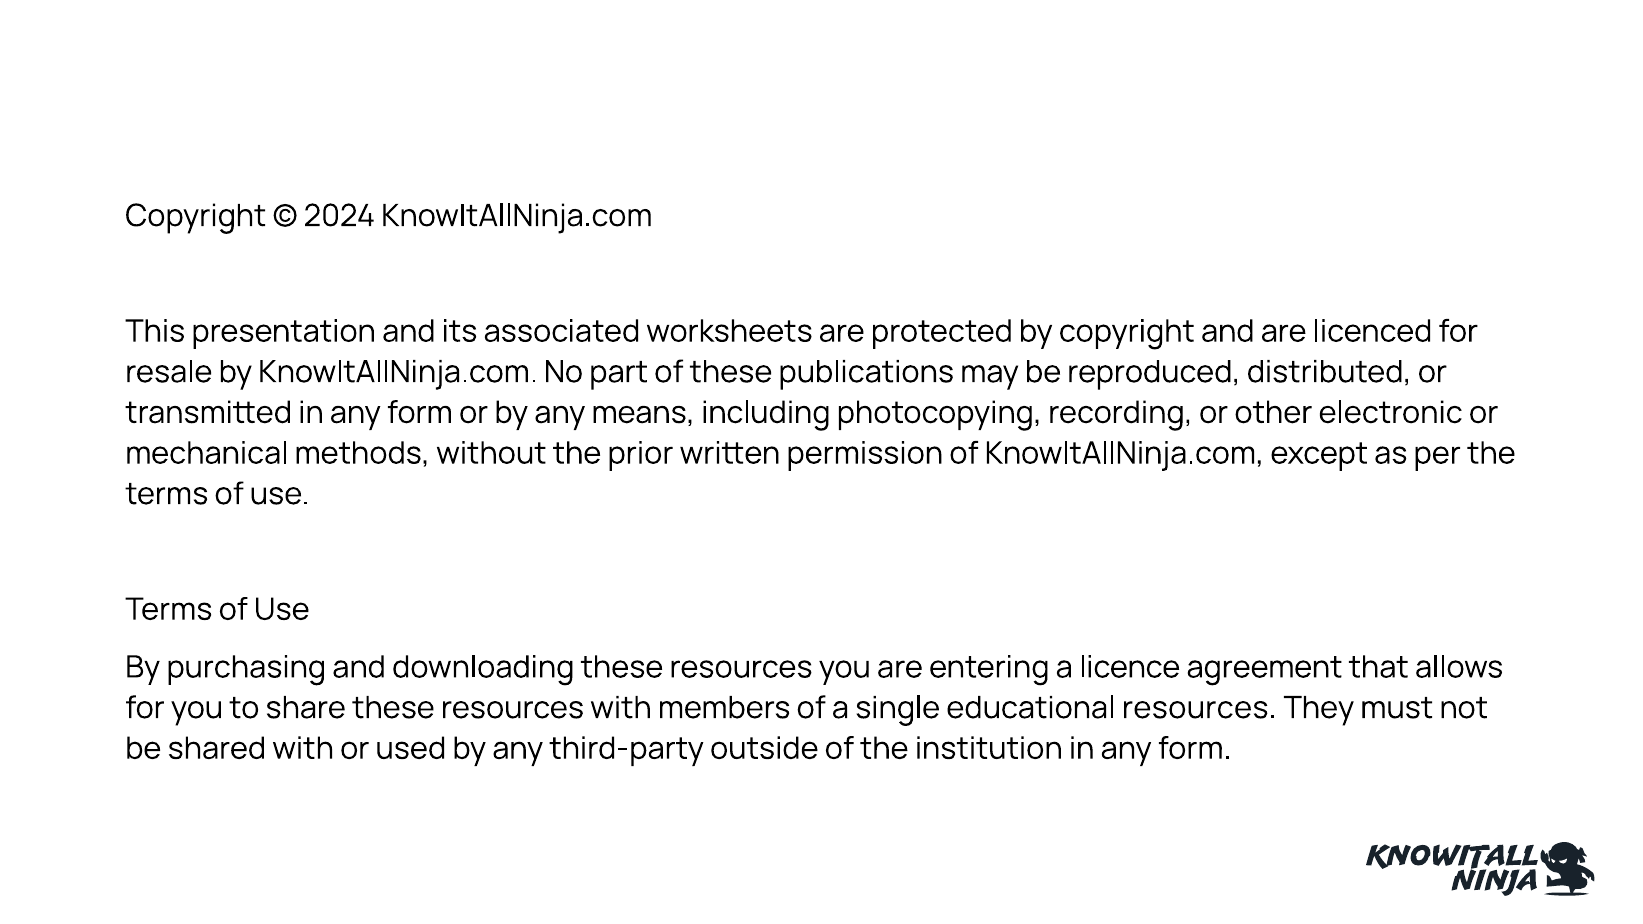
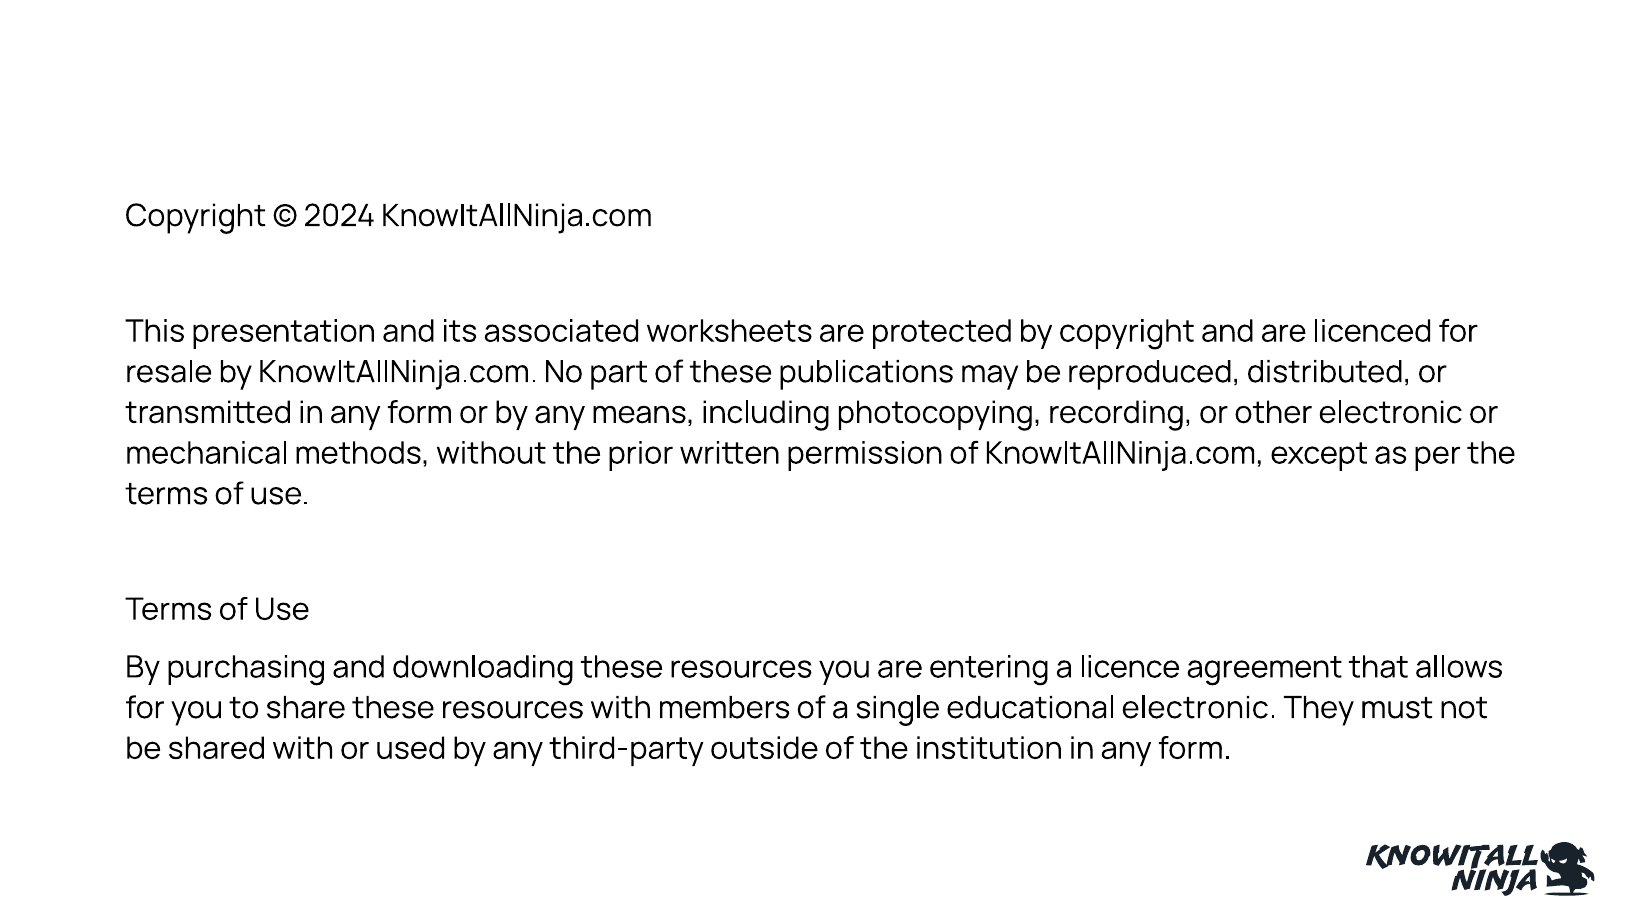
educational resources: resources -> electronic (1199, 708)
